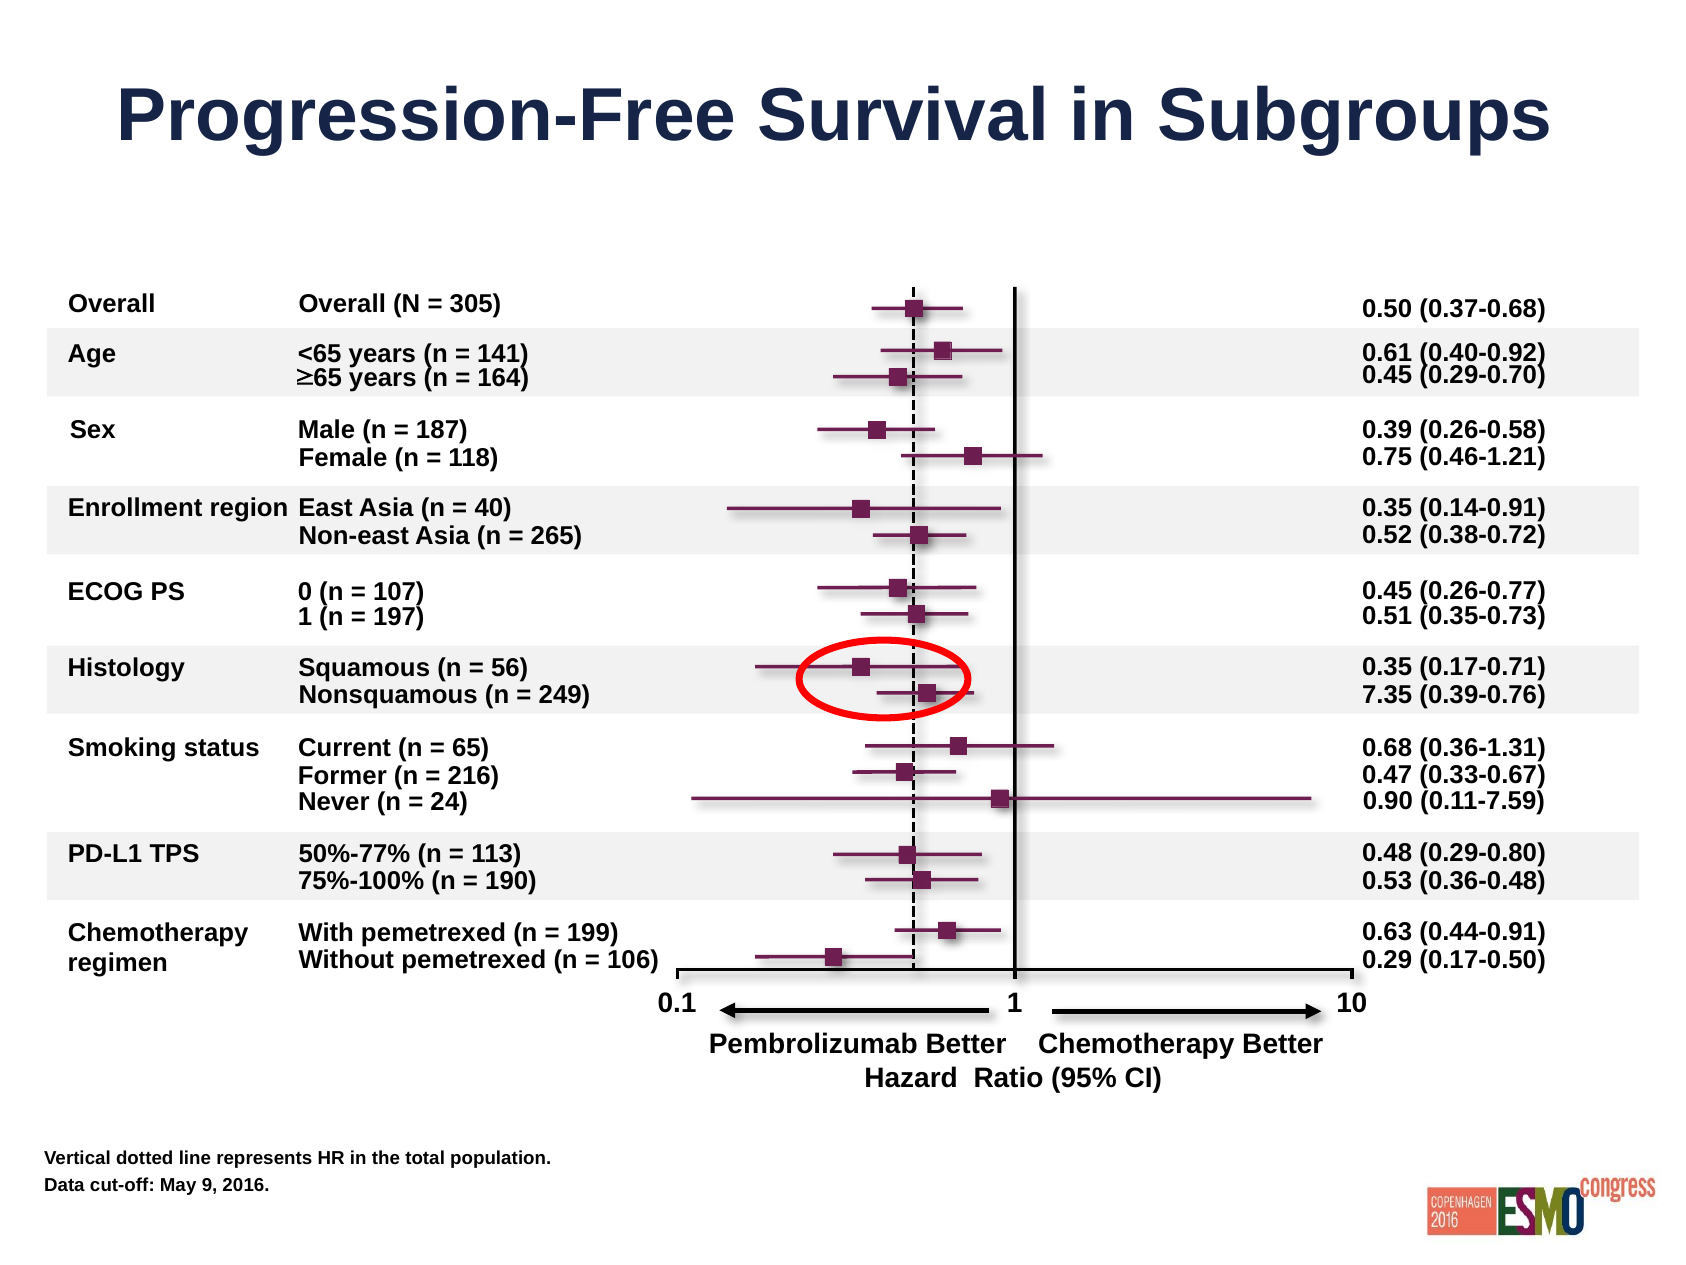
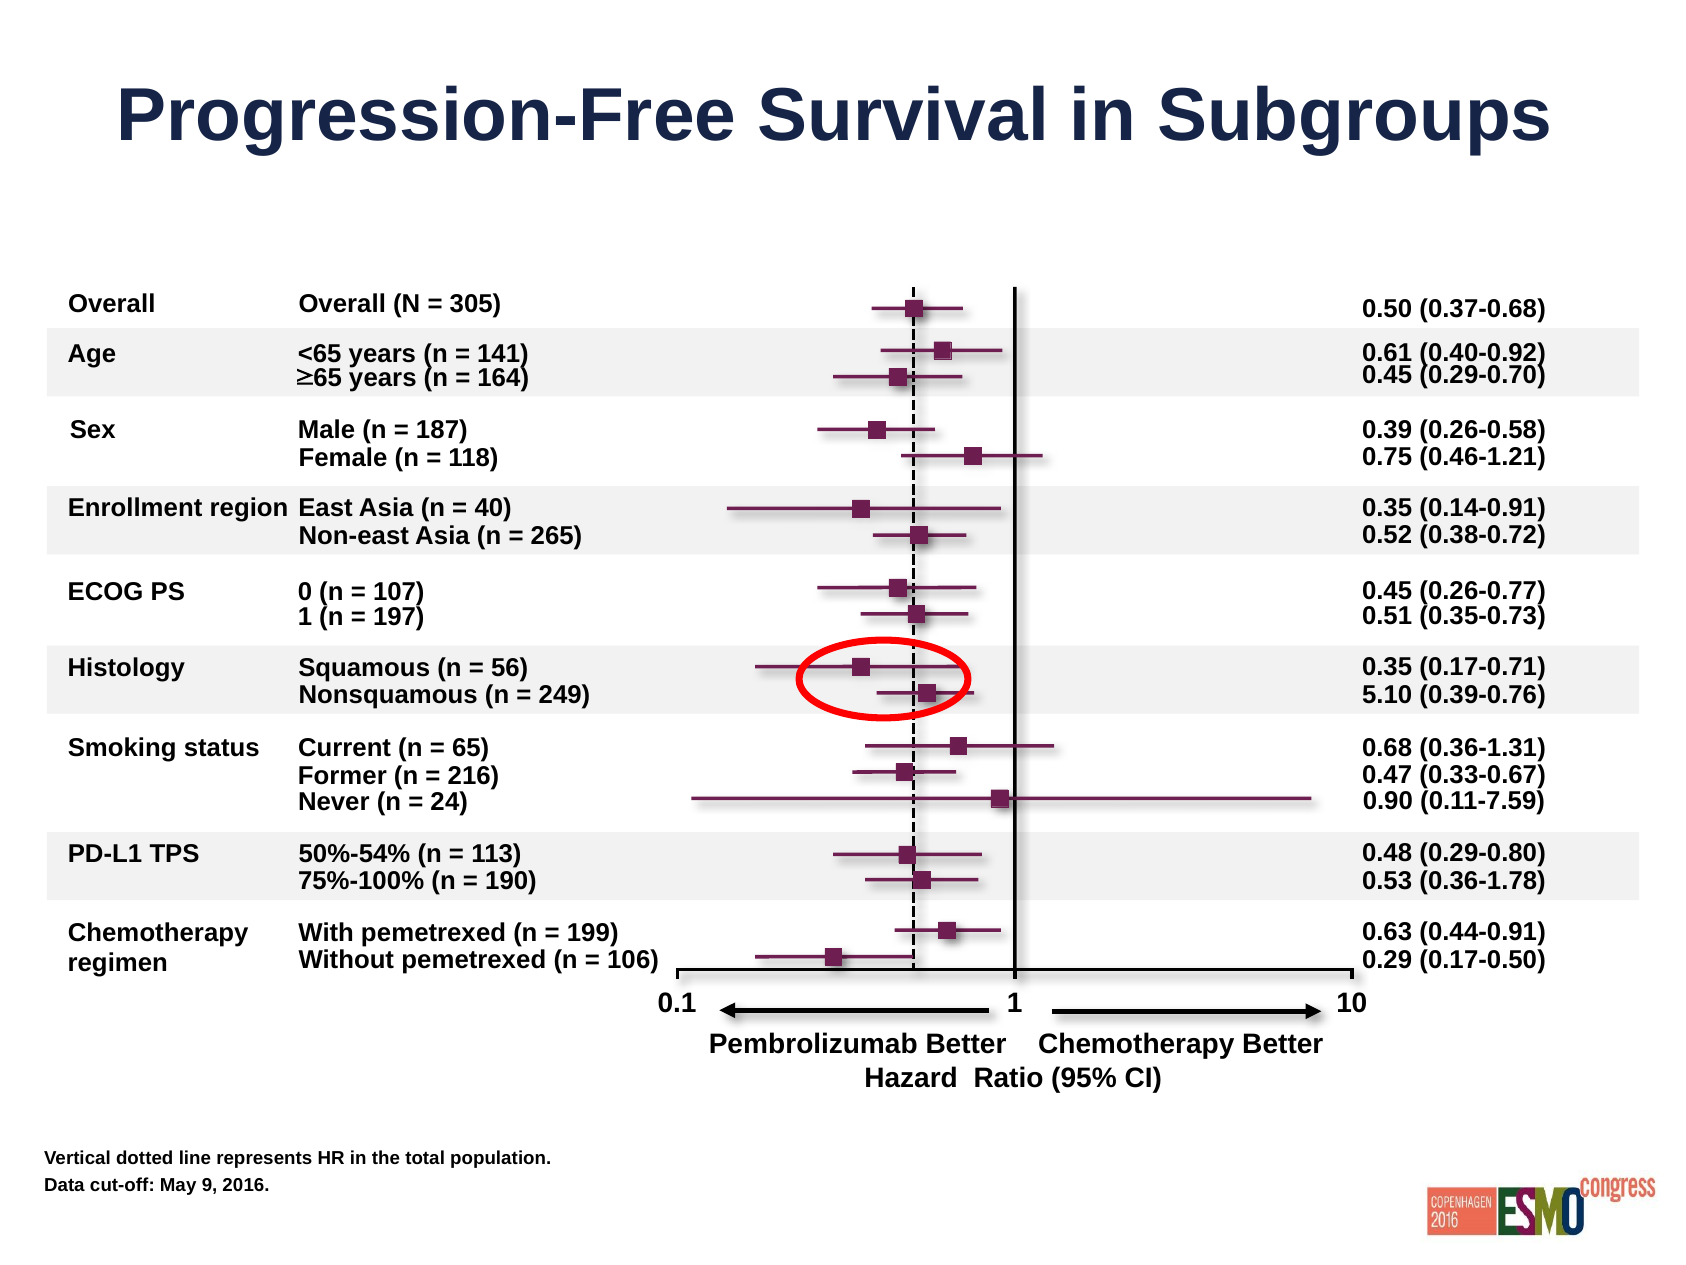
7.35: 7.35 -> 5.10 (1387, 694)
50%-77%: 50%-77% -> 50%-54% (354, 853)
0.36-0.48: 0.36-0.48 -> 0.36-1.78 (1483, 880)
